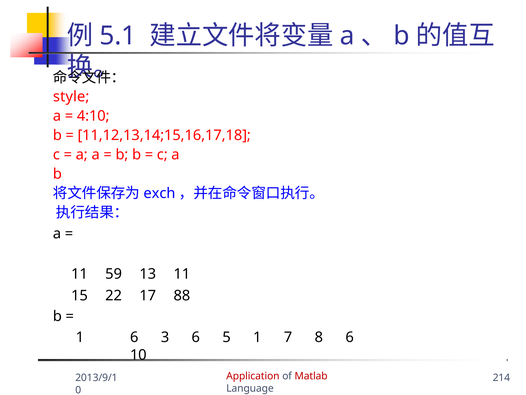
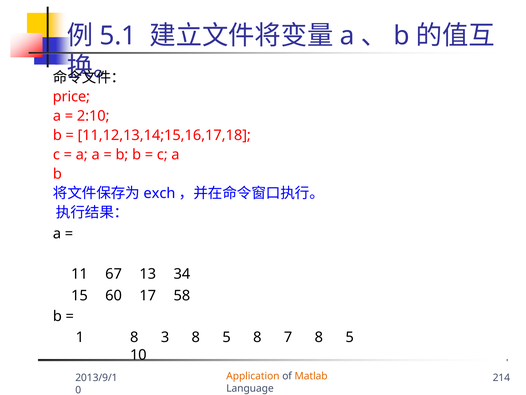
style: style -> price (71, 97)
4:10: 4:10 -> 2:10 (93, 116)
59: 59 -> 67 (114, 274)
13 11: 11 -> 34 (182, 274)
22: 22 -> 60 (114, 295)
88: 88 -> 58 (182, 295)
1 6: 6 -> 8 (134, 337)
3 6: 6 -> 8 (196, 337)
5 1: 1 -> 8 (257, 337)
7 8 6: 6 -> 5 (350, 337)
Application colour: red -> orange (253, 376)
Matlab colour: red -> orange (311, 376)
